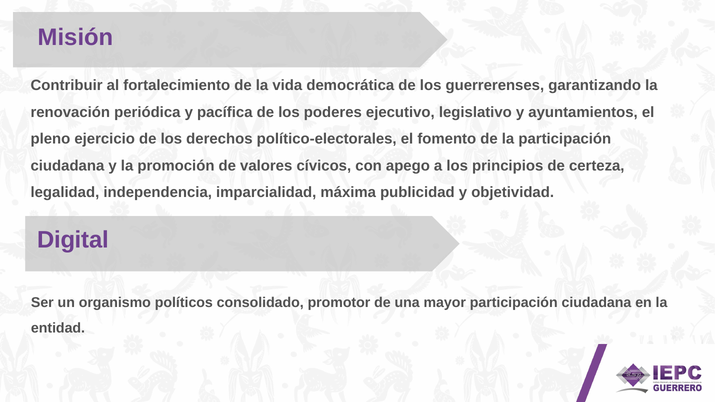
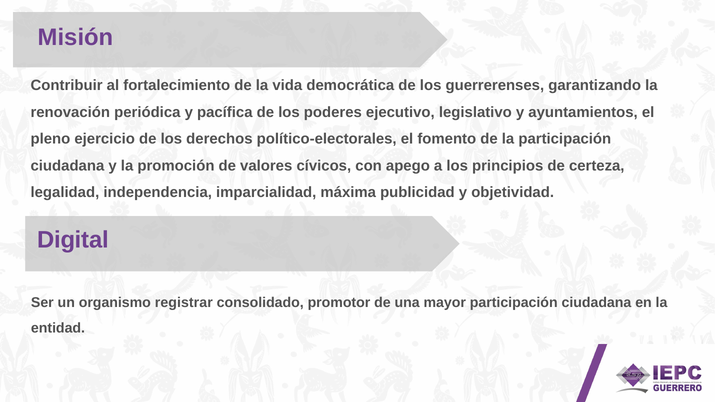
políticos: políticos -> registrar (184, 303)
